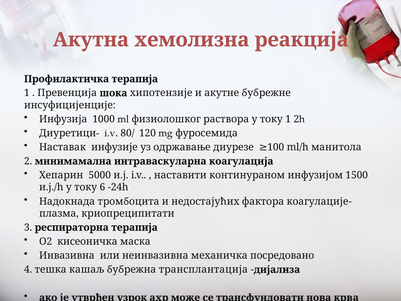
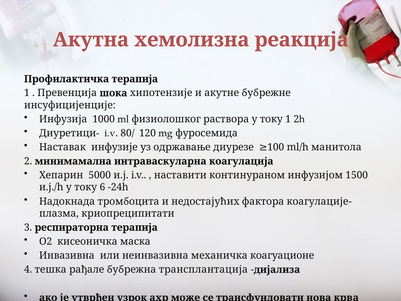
посредовано: посредовано -> коагуационе (282, 255)
кашаљ: кашаљ -> рађале (87, 269)
